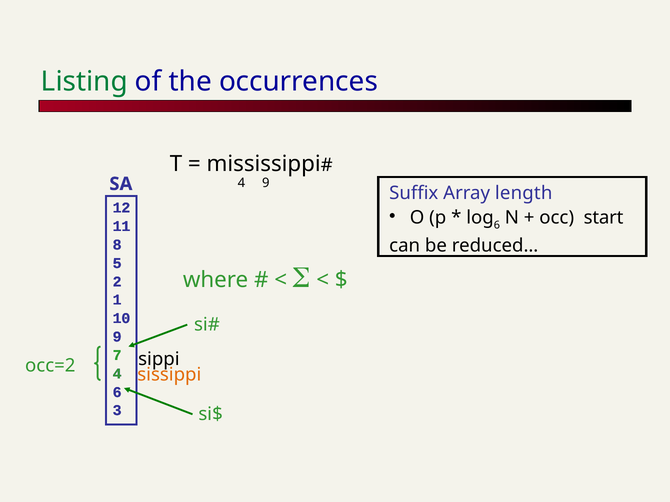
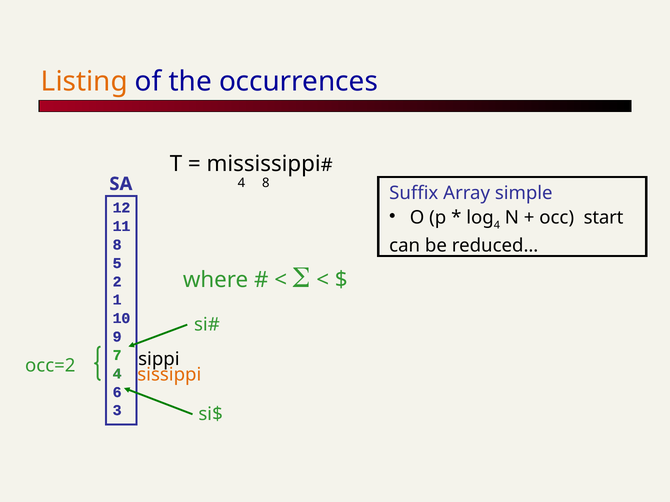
Listing colour: green -> orange (84, 81)
4 9: 9 -> 8 (266, 183)
length: length -> simple (524, 193)
6: 6 -> 4 (497, 225)
